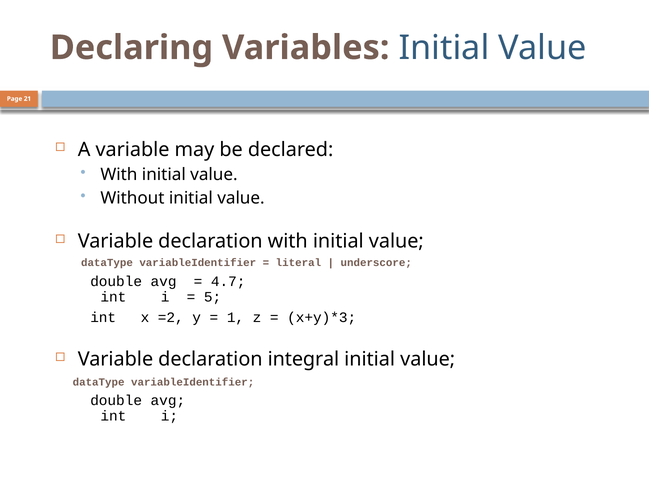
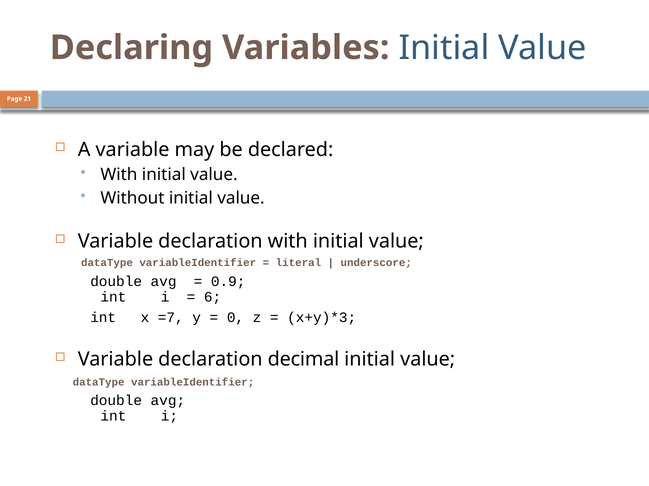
4.7: 4.7 -> 0.9 (228, 282)
5: 5 -> 6 (213, 297)
=2: =2 -> =7 (171, 318)
1: 1 -> 0 (236, 318)
integral: integral -> decimal (303, 360)
